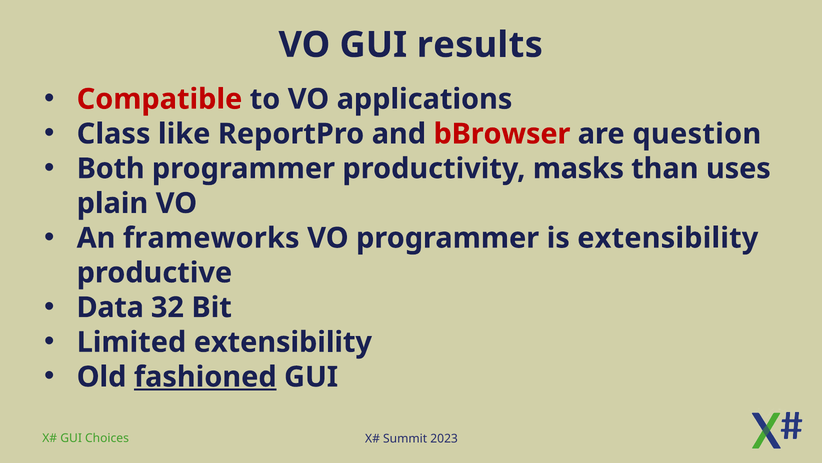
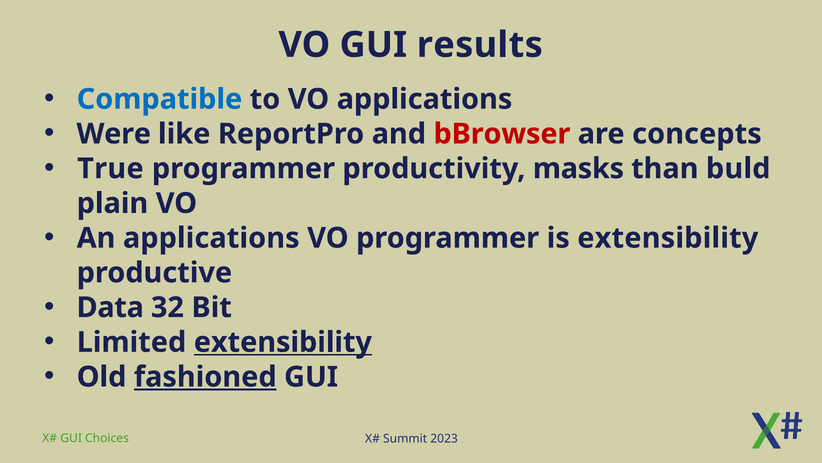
Compatible colour: red -> blue (159, 99)
Class: Class -> Were (114, 134)
question: question -> concepts (697, 134)
Both: Both -> True (110, 168)
uses: uses -> buld (738, 168)
An frameworks: frameworks -> applications (211, 238)
extensibility underline: none -> present (283, 342)
